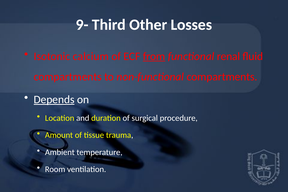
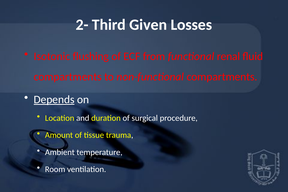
9-: 9- -> 2- (82, 25)
Other: Other -> Given (148, 25)
calcium: calcium -> flushing (91, 56)
from underline: present -> none (154, 56)
